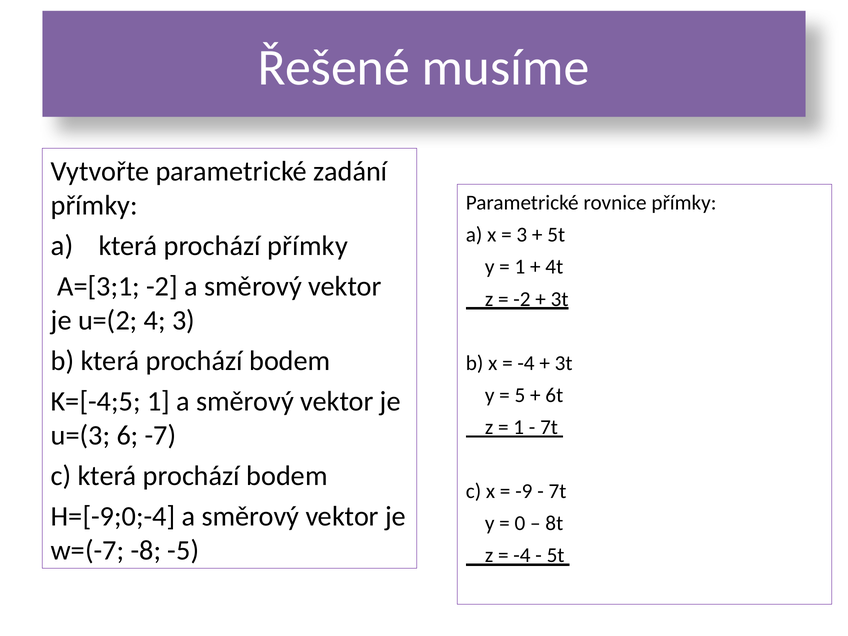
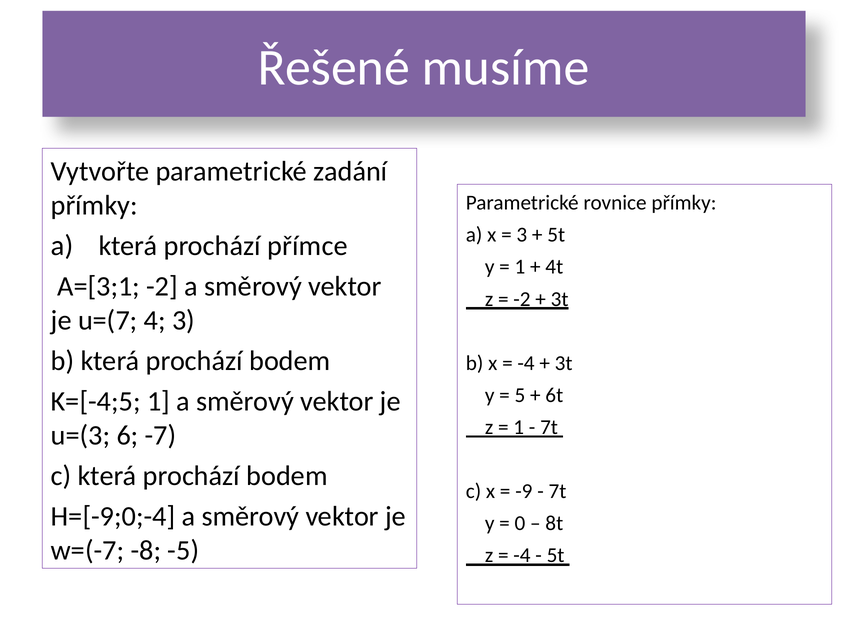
prochází přímky: přímky -> přímce (308, 246)
u=(2: u=(2 -> u=(7 (108, 320)
